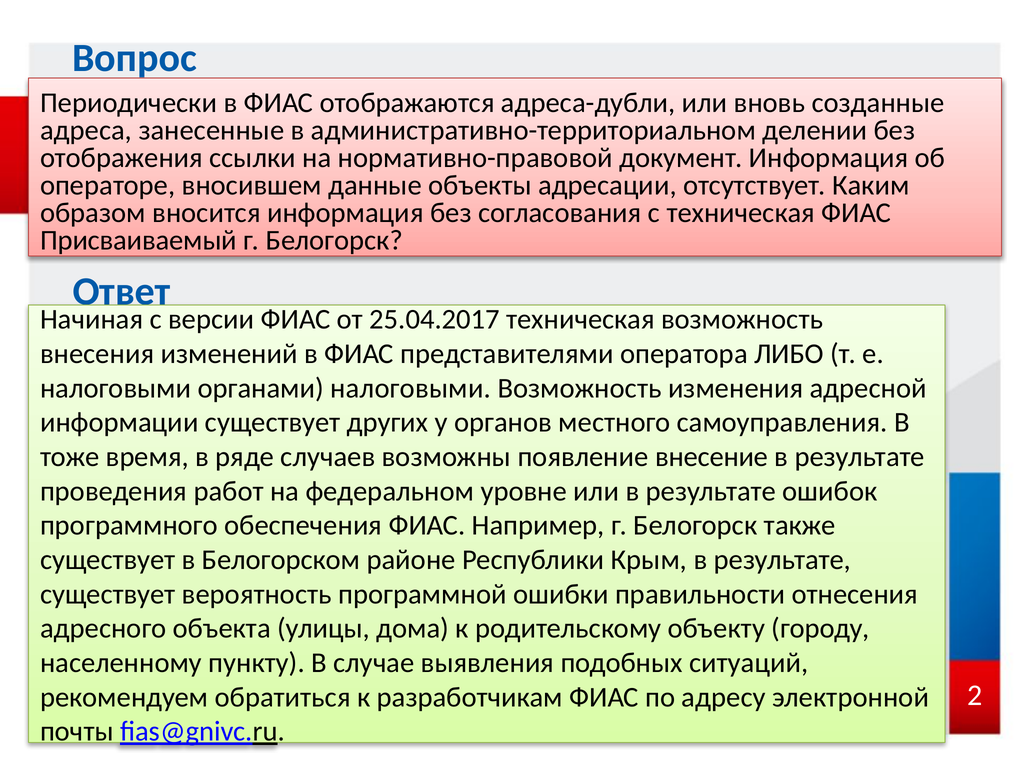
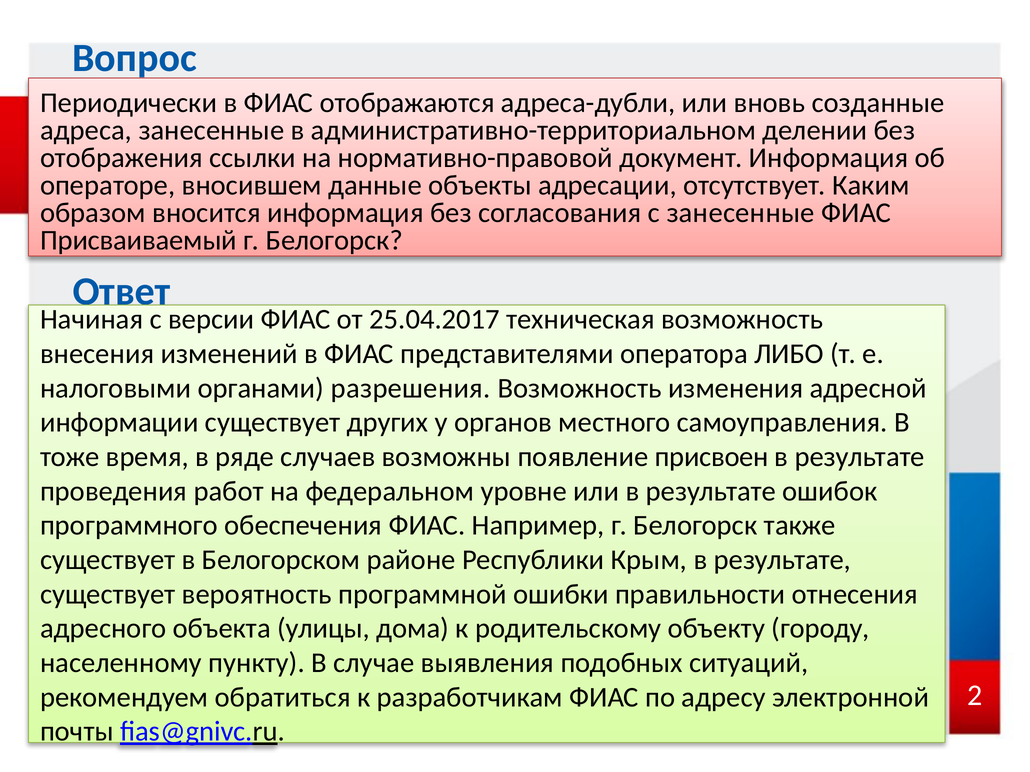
с техническая: техническая -> занесенные (741, 213)
органами налоговыми: налоговыми -> разрешения (411, 388)
внесение: внесение -> присвоен (712, 457)
